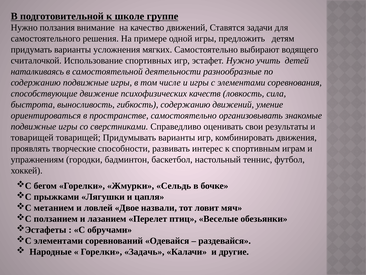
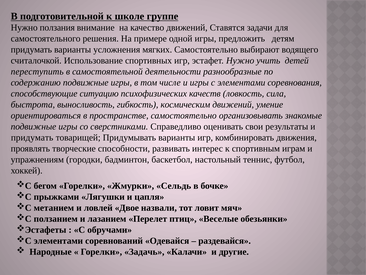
наталкиваясь: наталкиваясь -> переступить (37, 72)
движение: движение -> ситуацию (99, 94)
гибкость содержанию: содержанию -> космическим (185, 105)
товарищей: товарищей -> придумать (32, 137)
